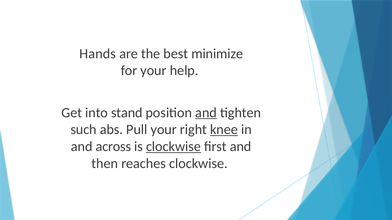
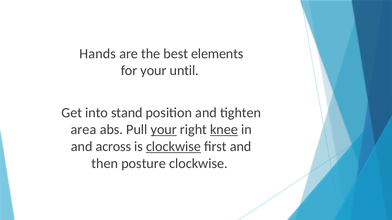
minimize: minimize -> elements (217, 54)
help: help -> until (184, 71)
and underline: present -> none (206, 113)
such: such -> area (83, 130)
your underline: none -> present (164, 130)
reaches: reaches -> posture (144, 164)
